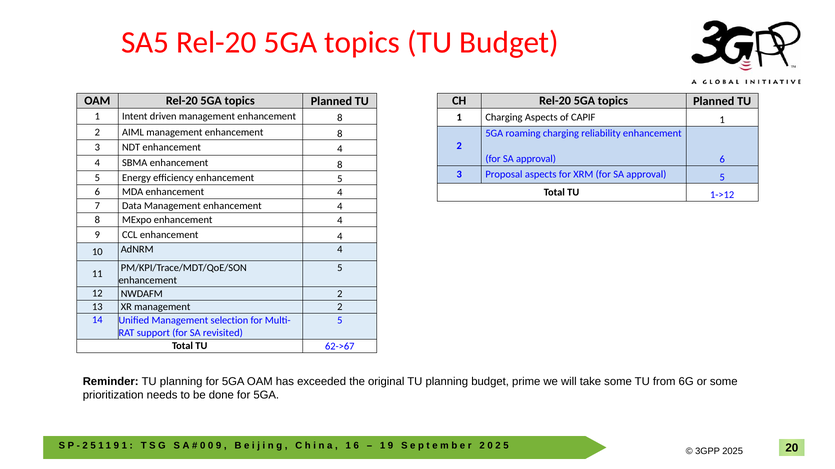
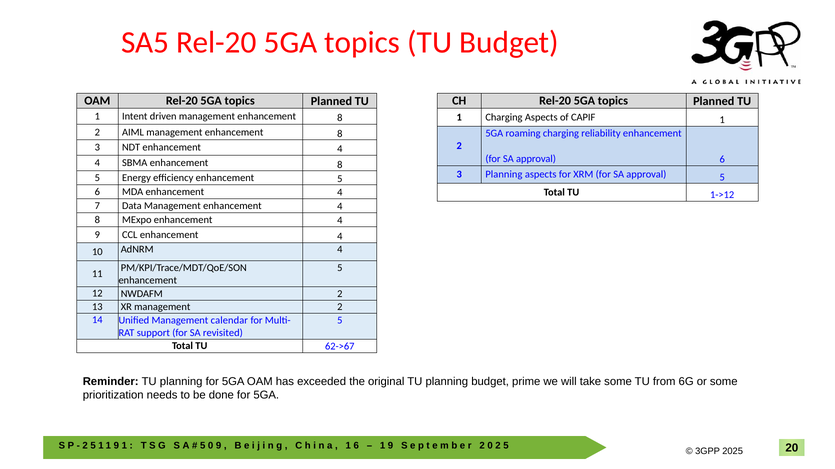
3 Proposal: Proposal -> Planning (504, 175)
selection: selection -> calendar (229, 321)
0: 0 -> 5 (203, 446)
